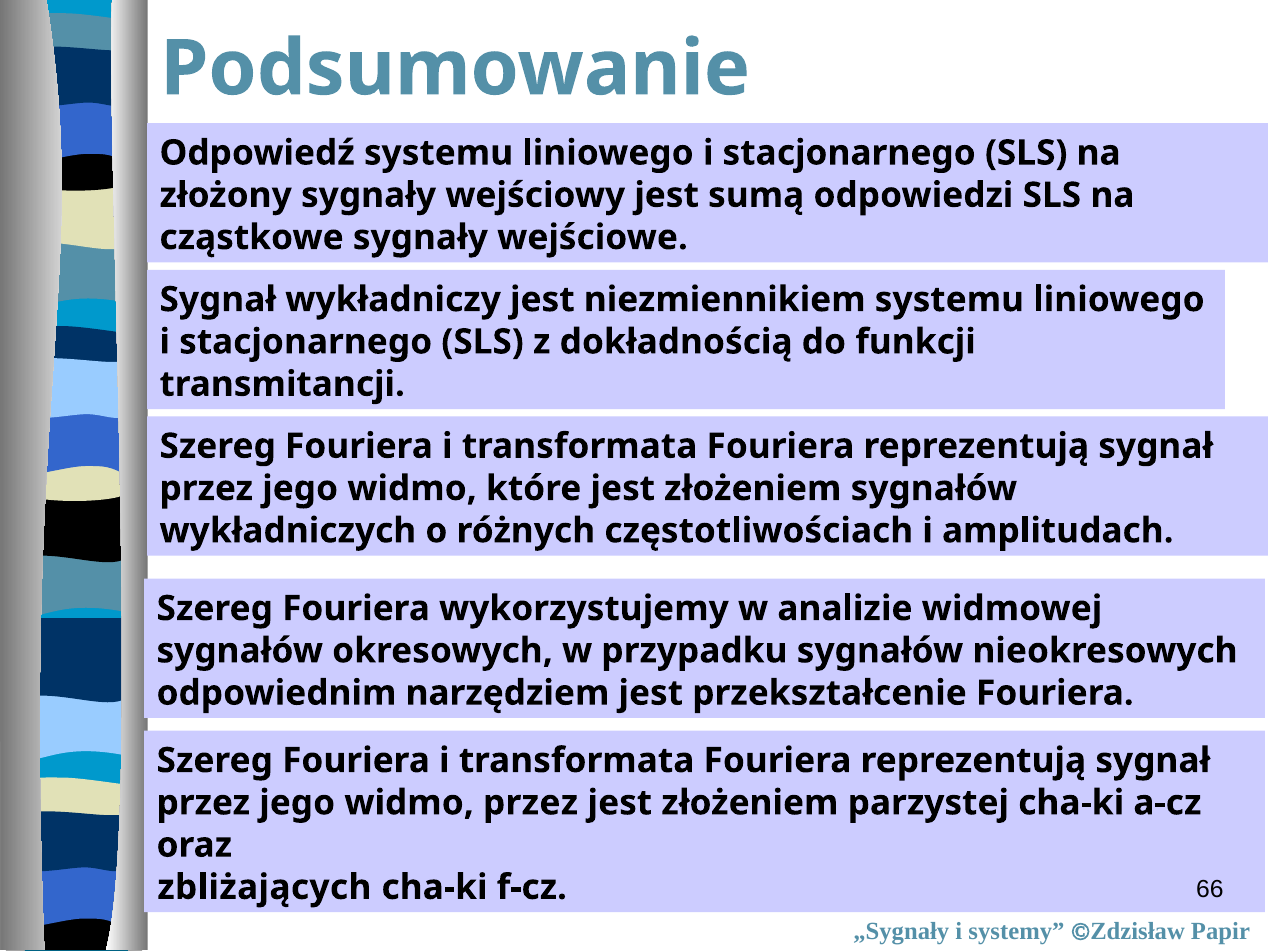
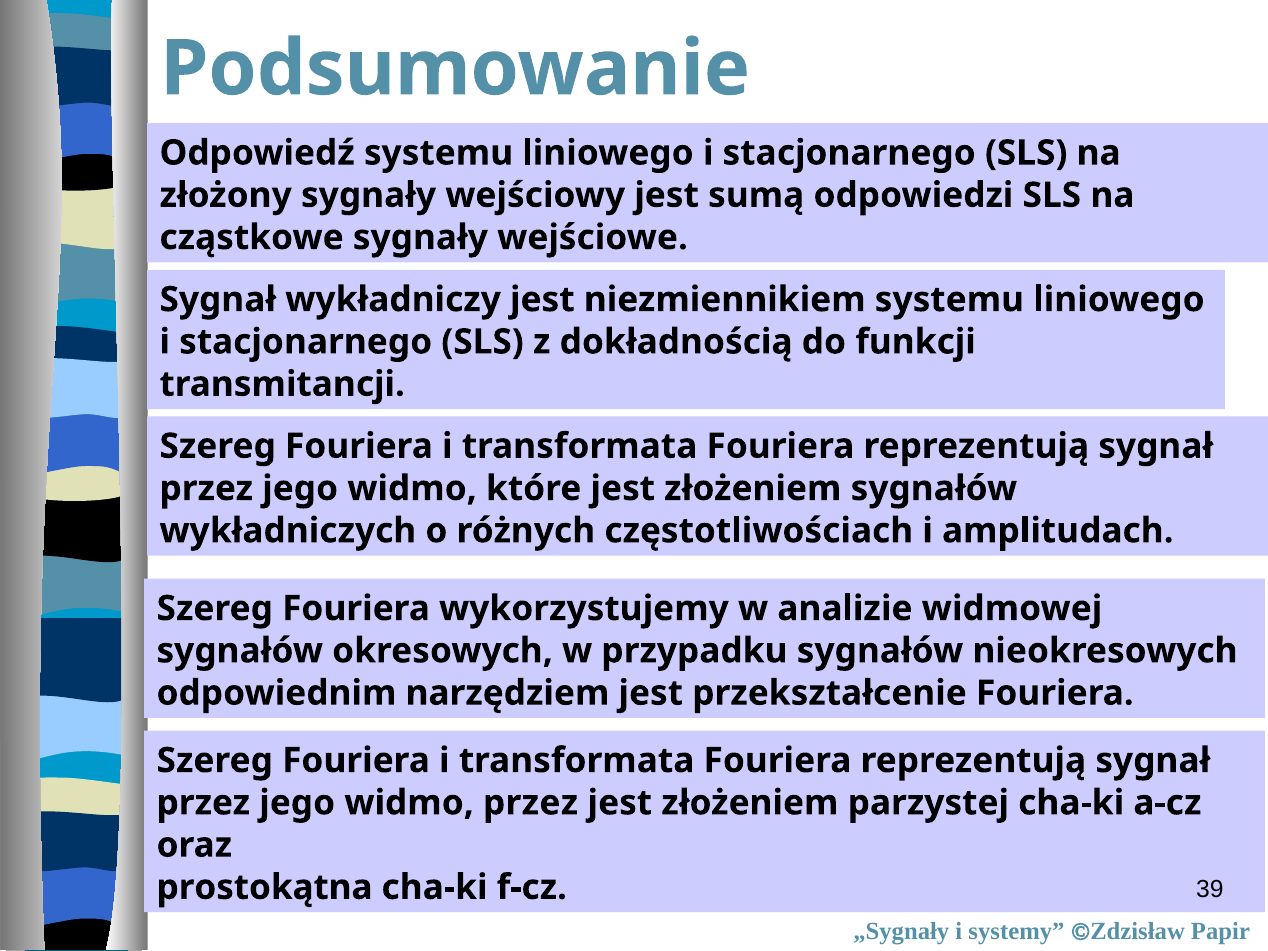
zbliżających: zbliżających -> prostokątna (265, 887)
66: 66 -> 39 (1210, 889)
